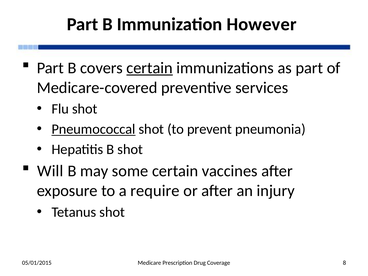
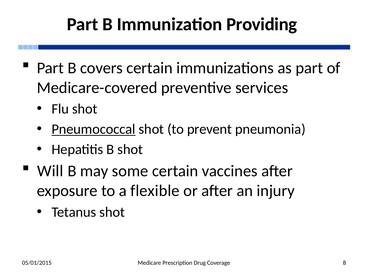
However: However -> Providing (262, 24)
certain underline: present -> none (150, 68)
require: require -> flexible (155, 191)
